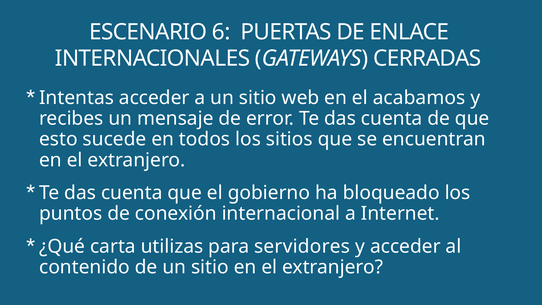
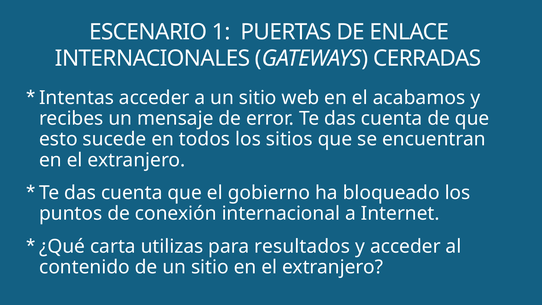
6: 6 -> 1 (221, 32)
servidores: servidores -> resultados (302, 246)
